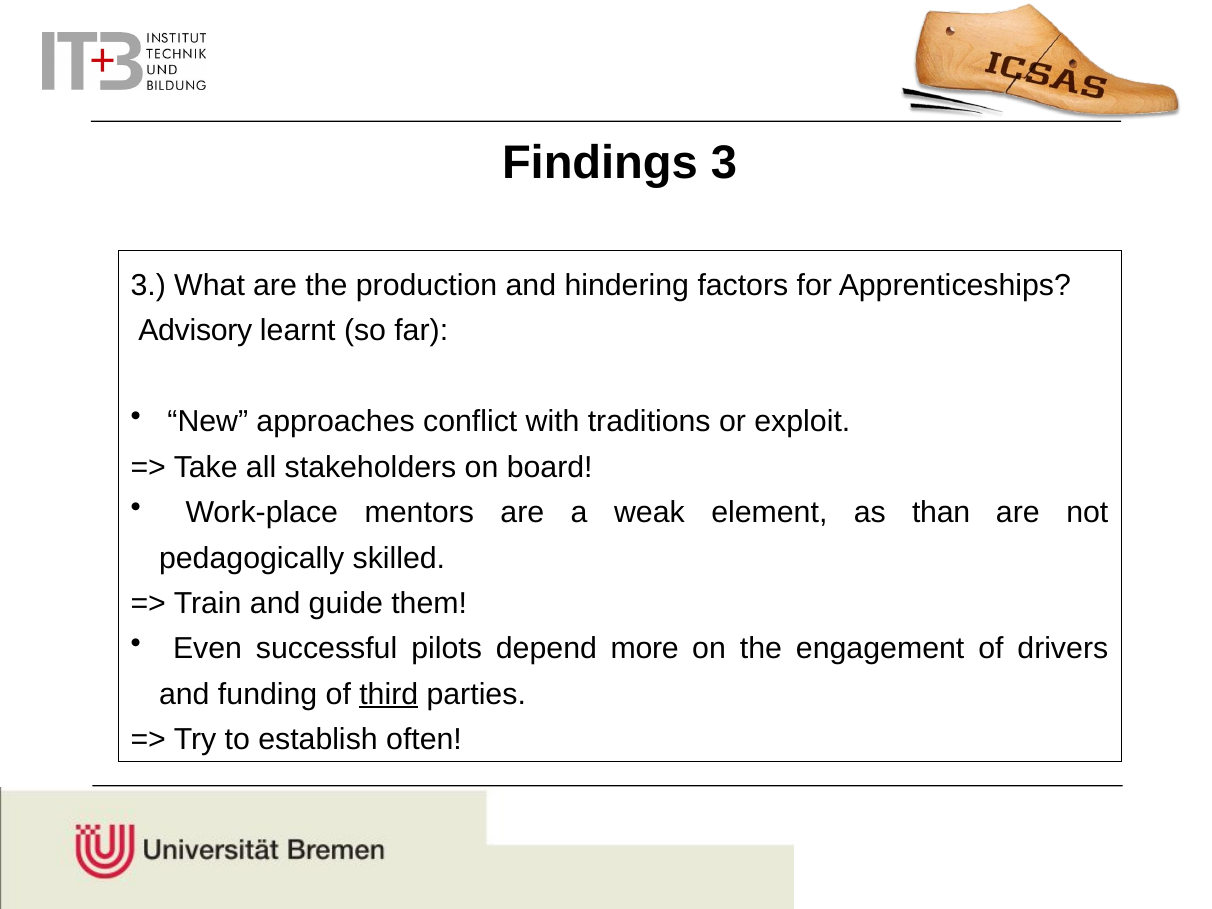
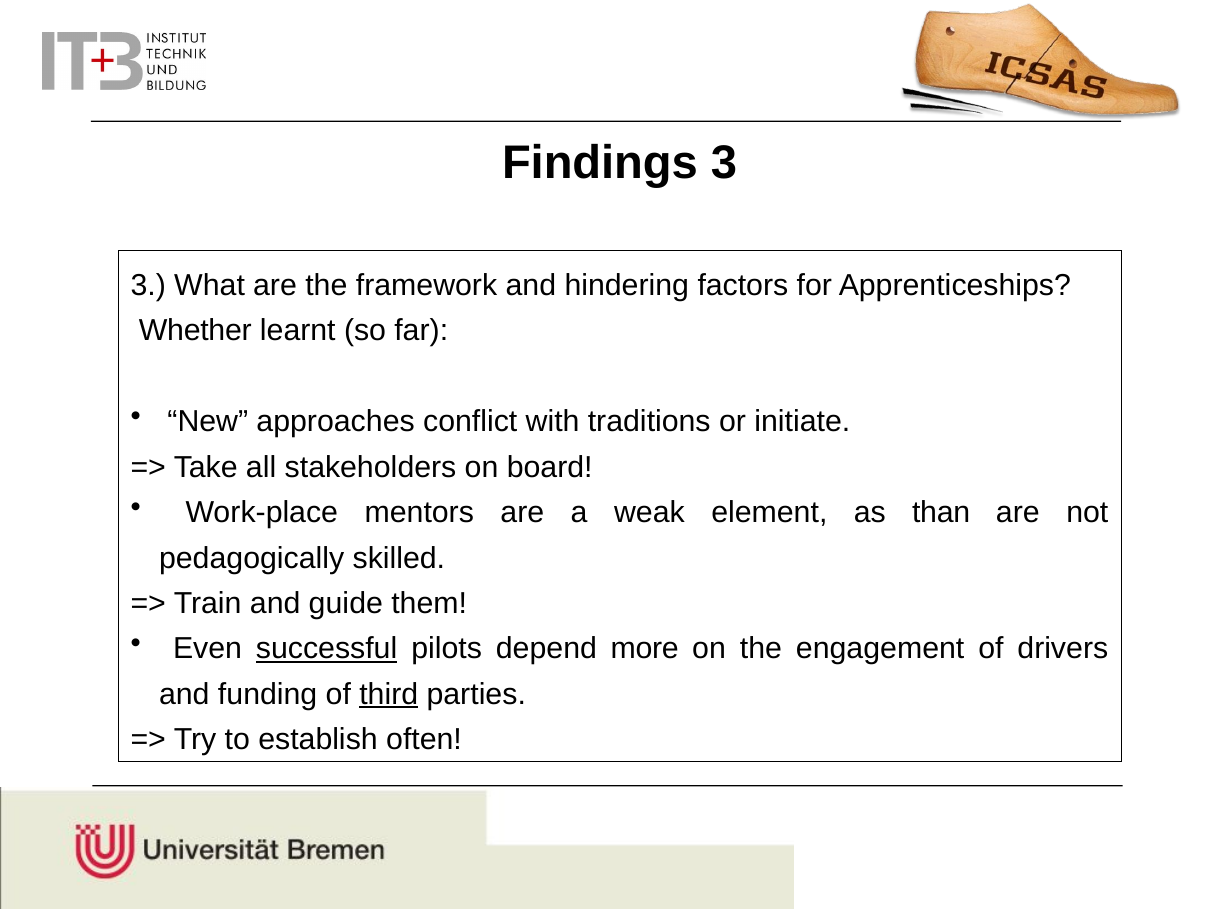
production: production -> framework (427, 285)
Advisory: Advisory -> Whether (195, 331)
exploit: exploit -> initiate (802, 422)
successful underline: none -> present (327, 649)
